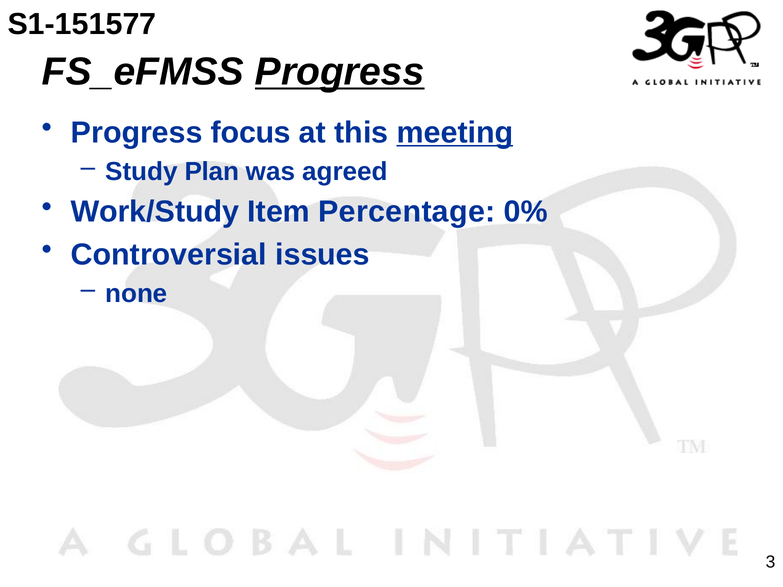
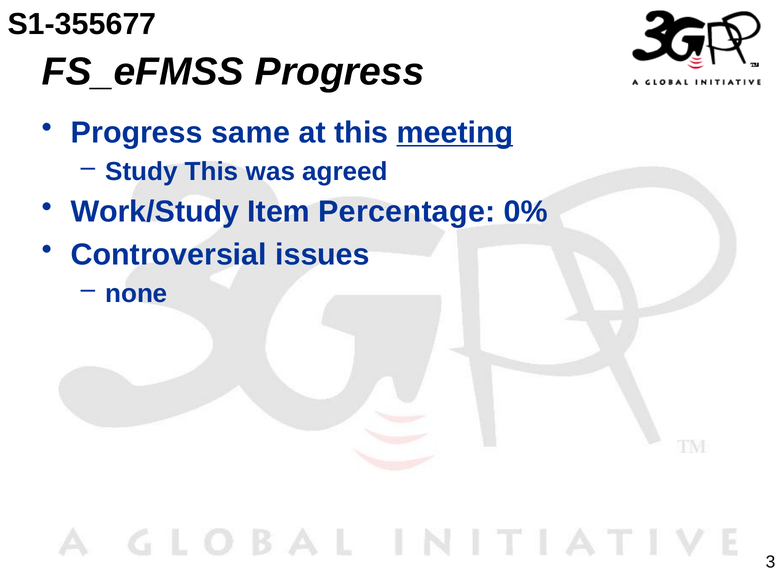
S1-151577: S1-151577 -> S1-355677 (82, 24)
Progress underline: present -> none (340, 72)
focus: focus -> same (251, 133)
Study Plan: Plan -> This (212, 172)
